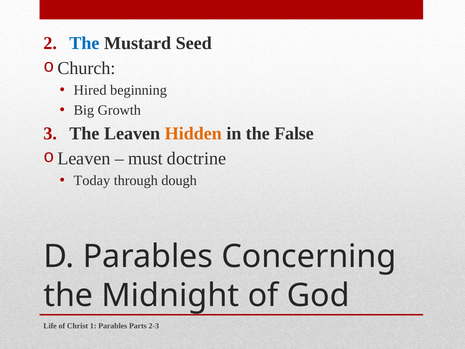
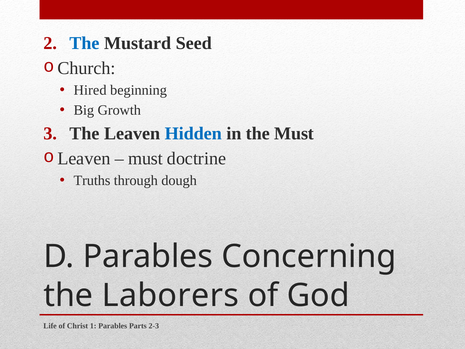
Hidden colour: orange -> blue (193, 133)
the False: False -> Must (294, 133)
Today: Today -> Truths (92, 180)
Midnight: Midnight -> Laborers (170, 295)
